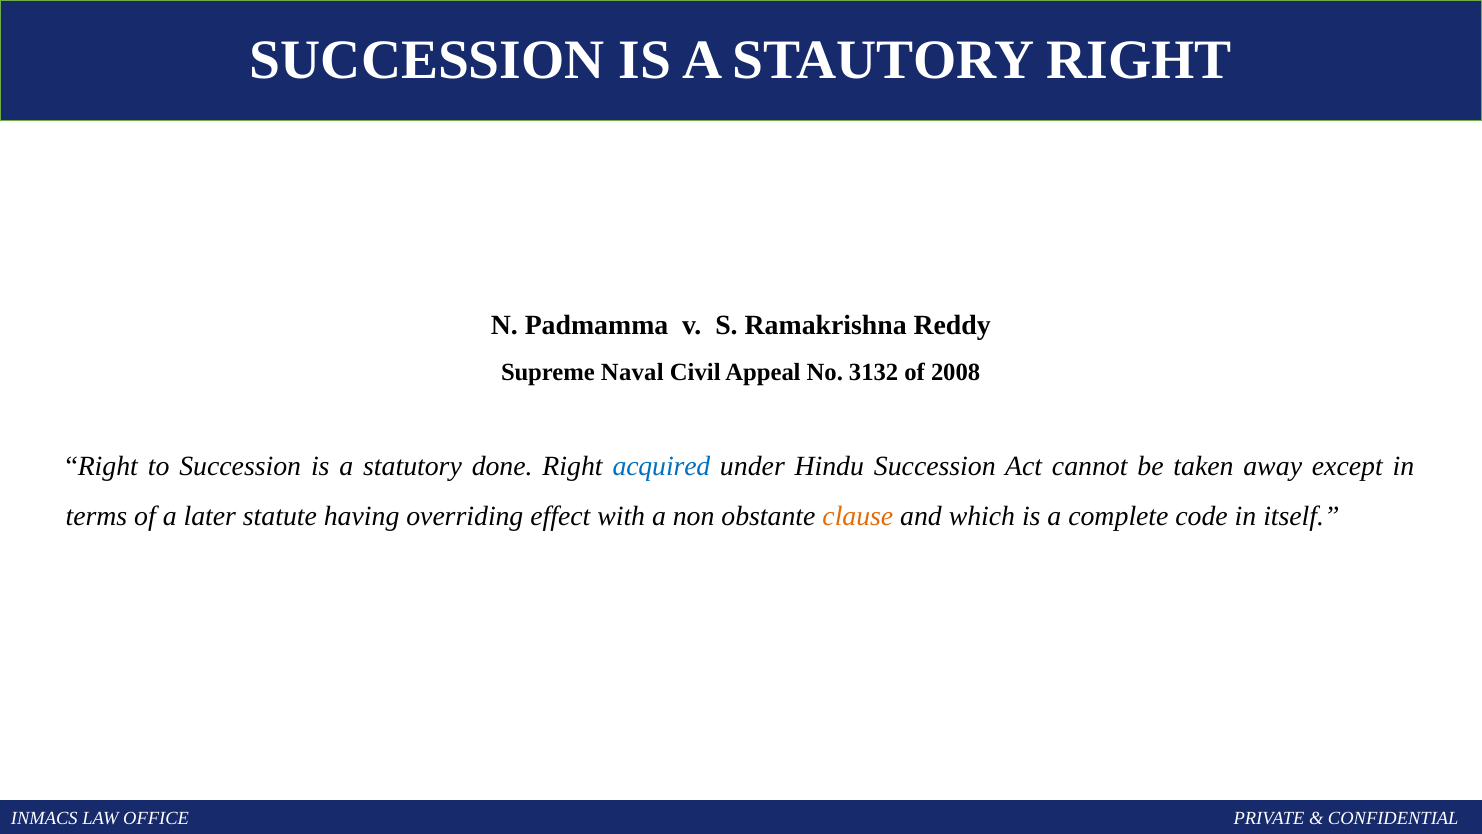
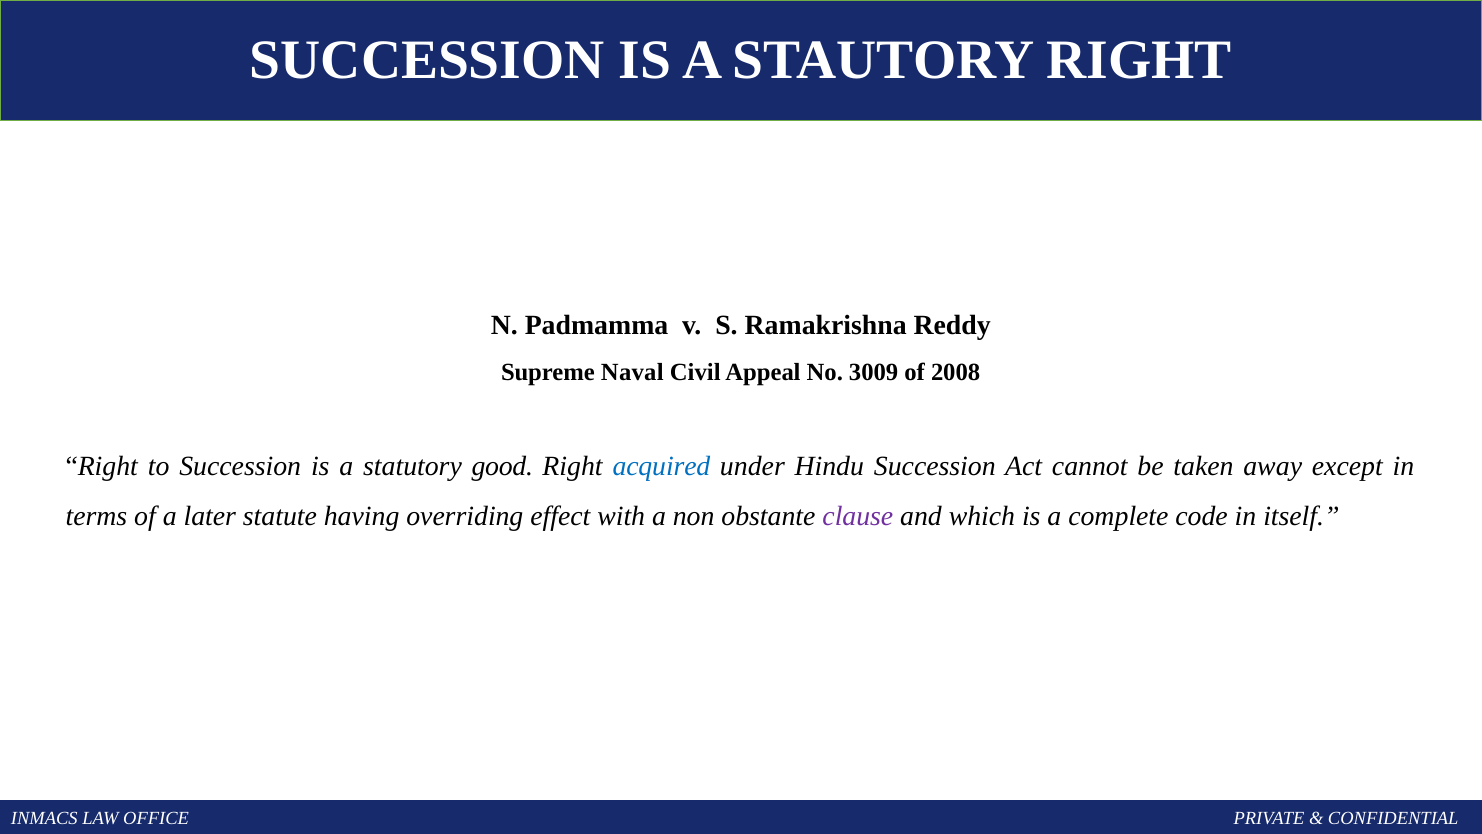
3132: 3132 -> 3009 (874, 372)
done: done -> good (502, 466)
clause colour: orange -> purple (858, 516)
